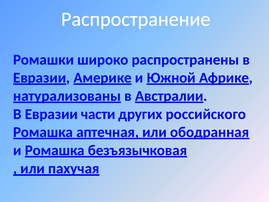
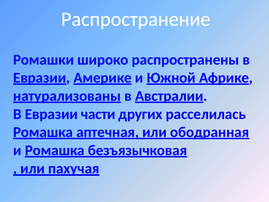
российского: российского -> расселилась (206, 114)
